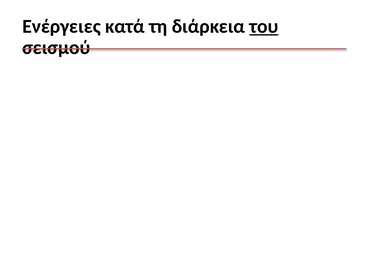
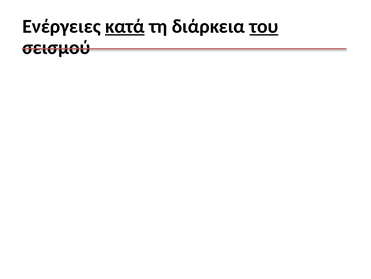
κατά underline: none -> present (125, 26)
